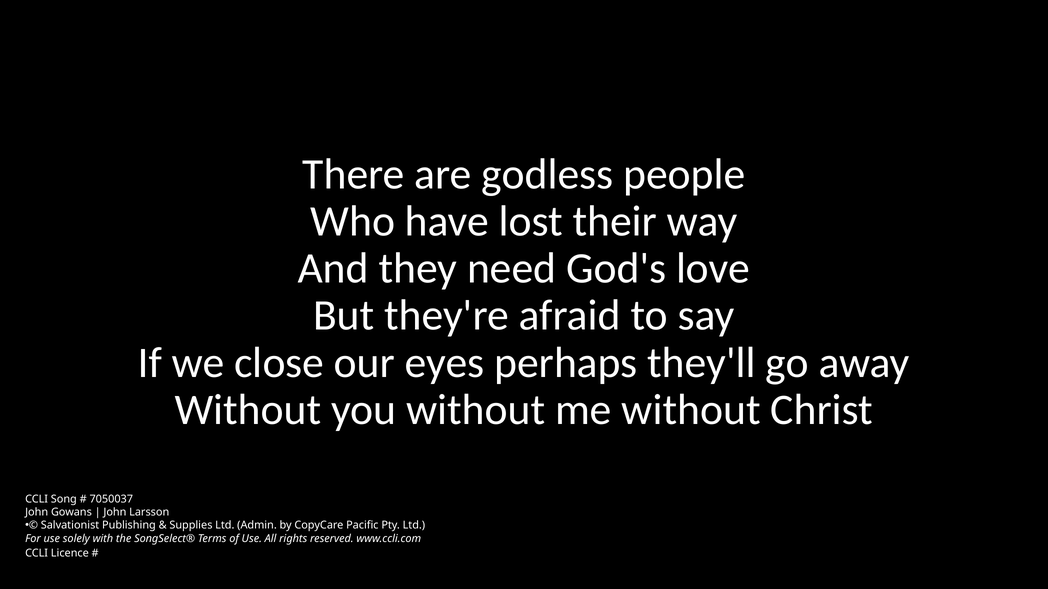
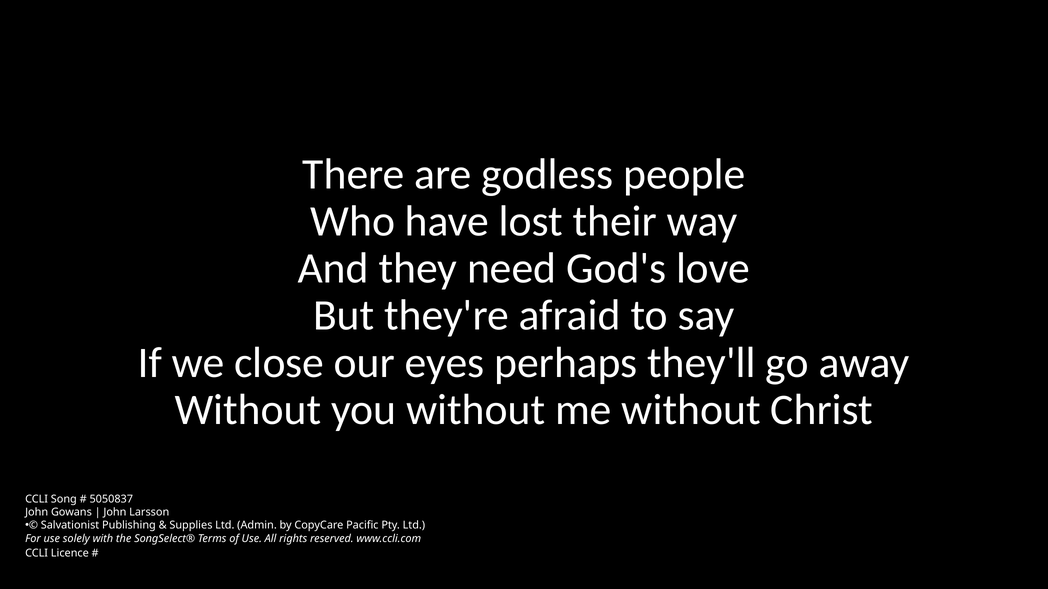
7050037: 7050037 -> 5050837 (111, 499)
